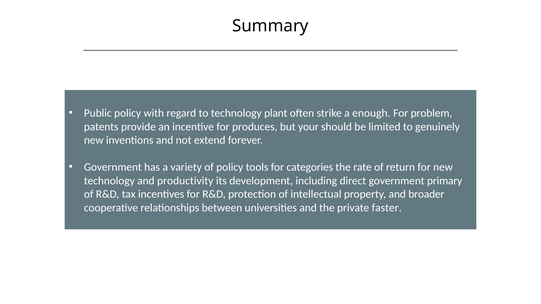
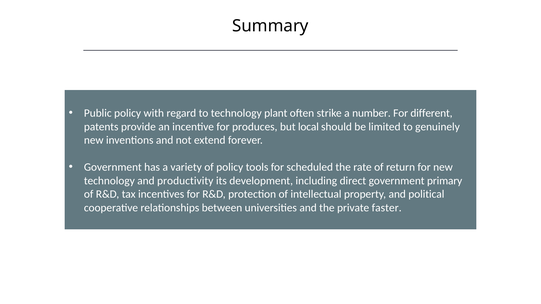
enough: enough -> number (371, 113)
problem: problem -> different (431, 113)
your: your -> local (308, 127)
categories: categories -> scheduled (310, 167)
broader: broader -> political (426, 194)
